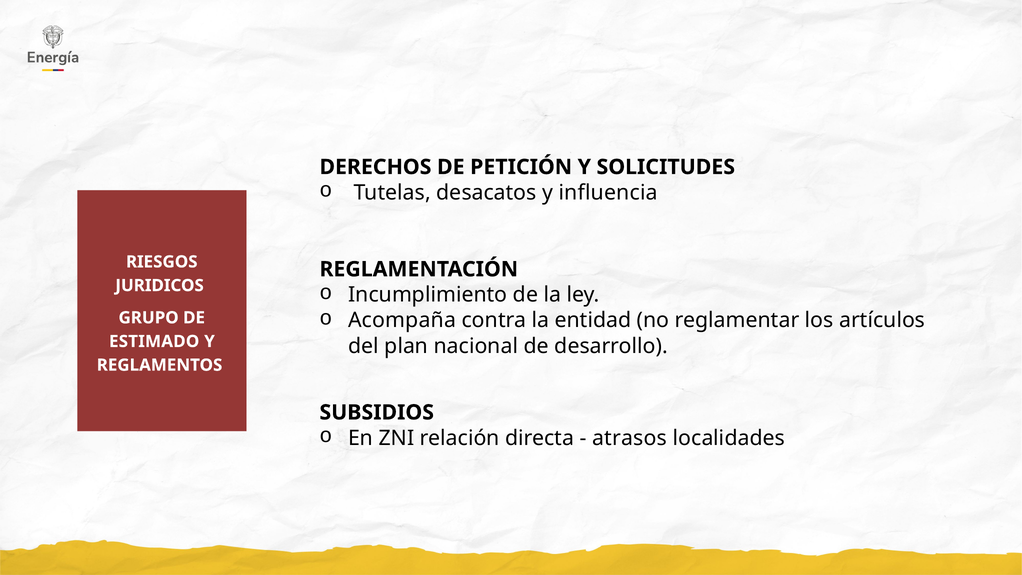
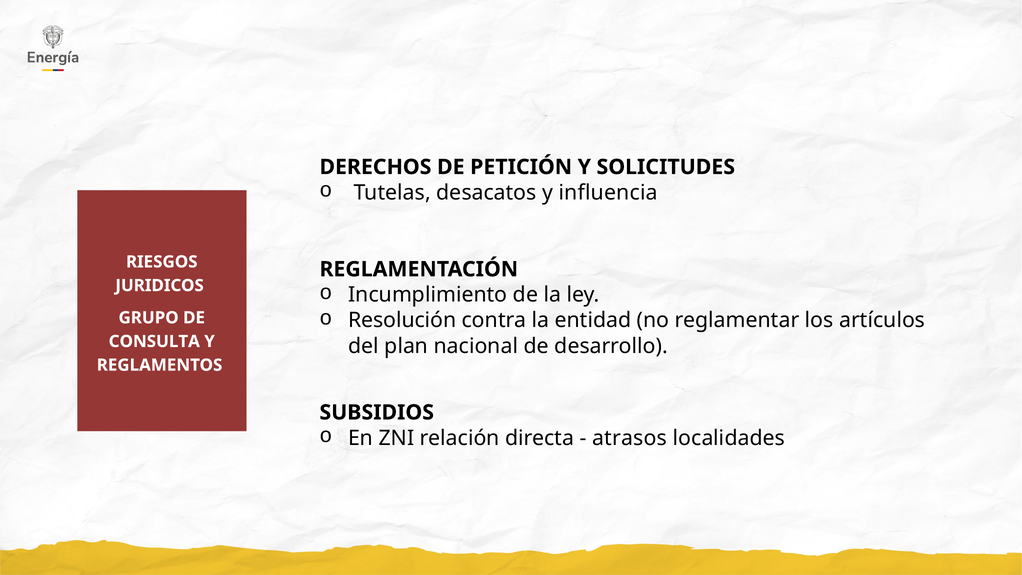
Acompaña: Acompaña -> Resolución (402, 320)
ESTIMADO: ESTIMADO -> CONSULTA (154, 341)
